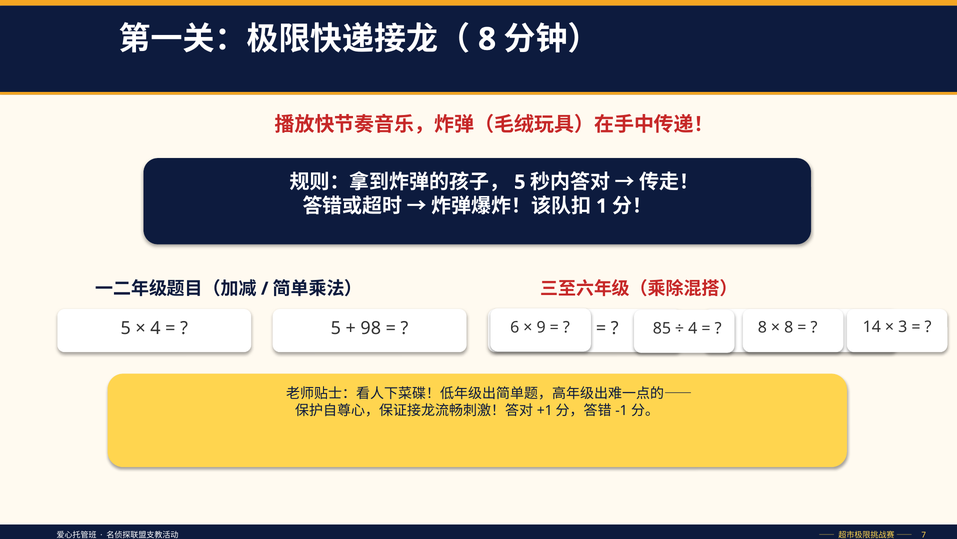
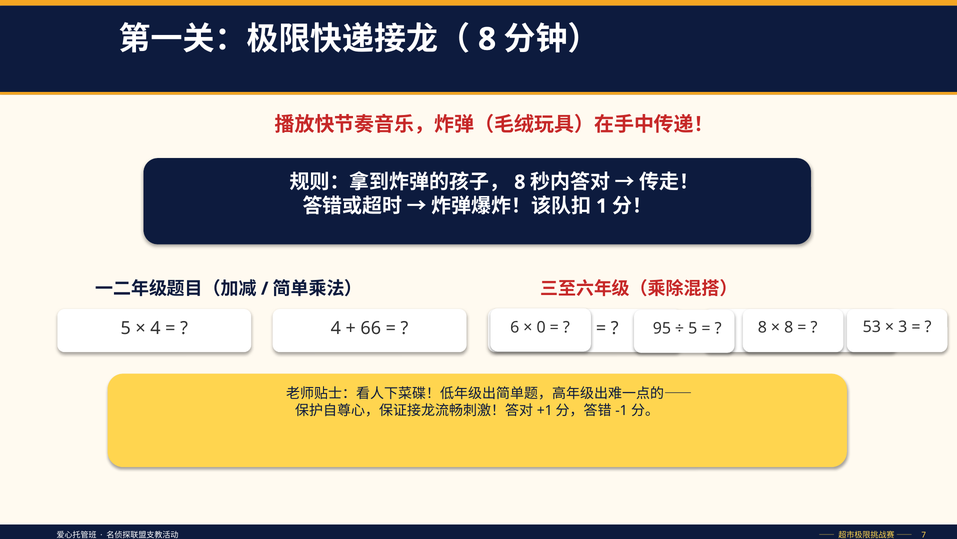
5: 5 -> 8 (520, 182)
5: 5 -> 4 (336, 328)
98: 98 -> 66 (371, 328)
9: 9 -> 0 (541, 327)
85: 85 -> 95 (662, 328)
4: 4 -> 5 (693, 328)
14: 14 -> 53 (872, 326)
